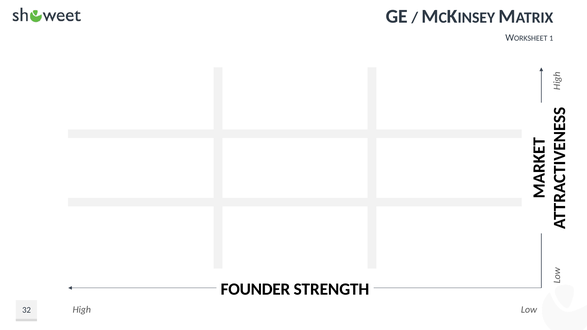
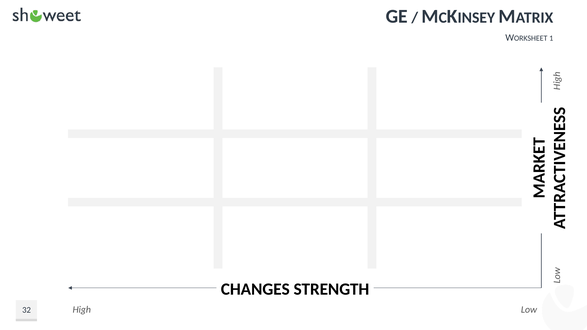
FOUNDER: FOUNDER -> CHANGES (255, 289)
